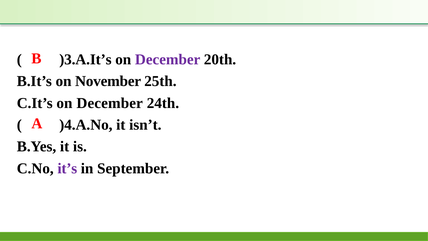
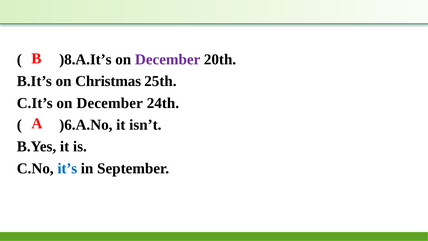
)3.A.It’s: )3.A.It’s -> )8.A.It’s (85, 59)
November: November -> Christmas (108, 81)
)4.A.No: )4.A.No -> )6.A.No (86, 125)
it’s colour: purple -> blue (67, 168)
